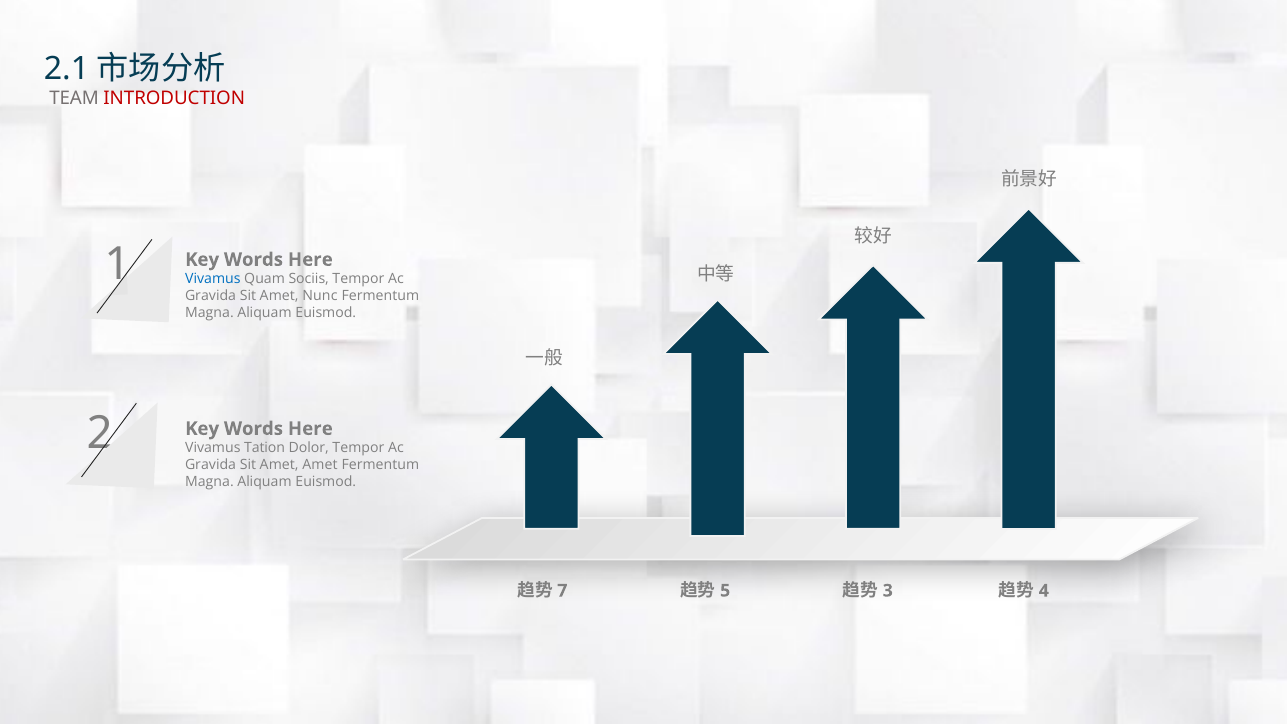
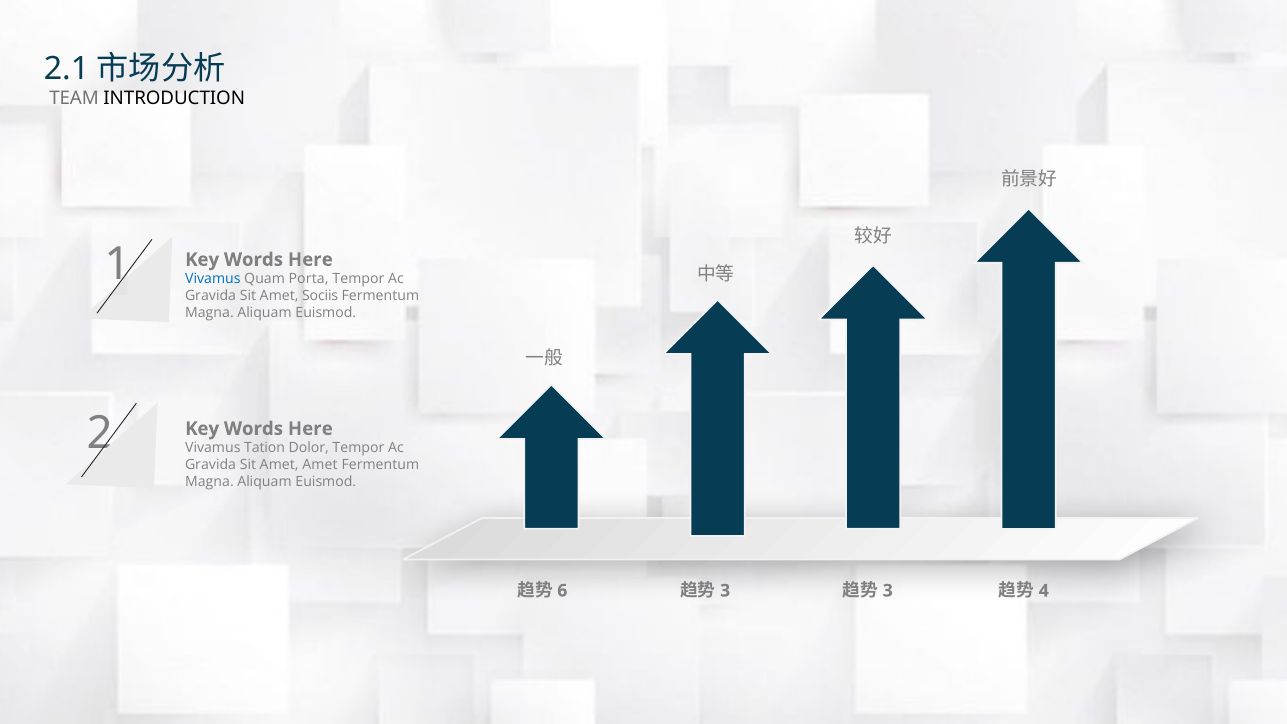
INTRODUCTION colour: red -> black (174, 98)
Sociis: Sociis -> Porta (309, 279)
Nunc: Nunc -> Sociis (320, 296)
7: 7 -> 6 (562, 591)
5: 5 -> 3 (725, 591)
